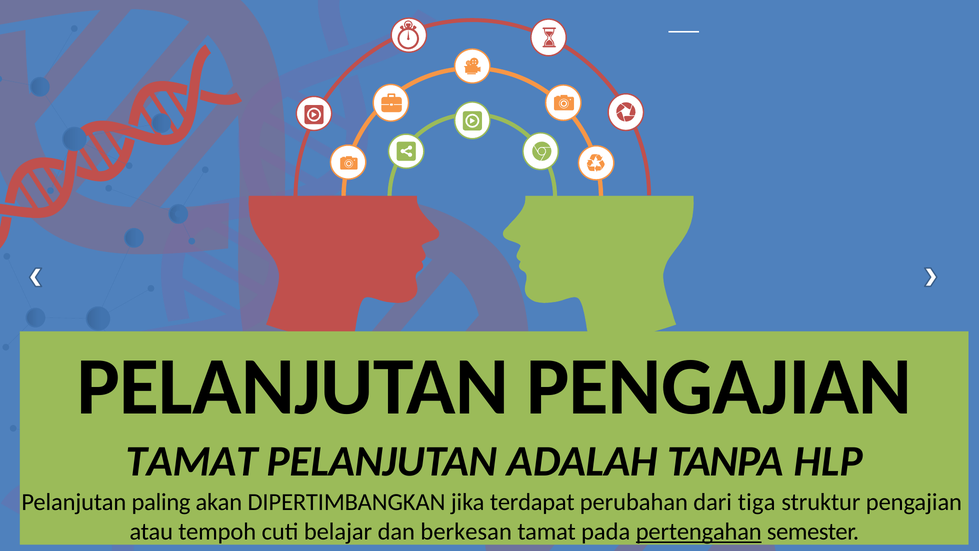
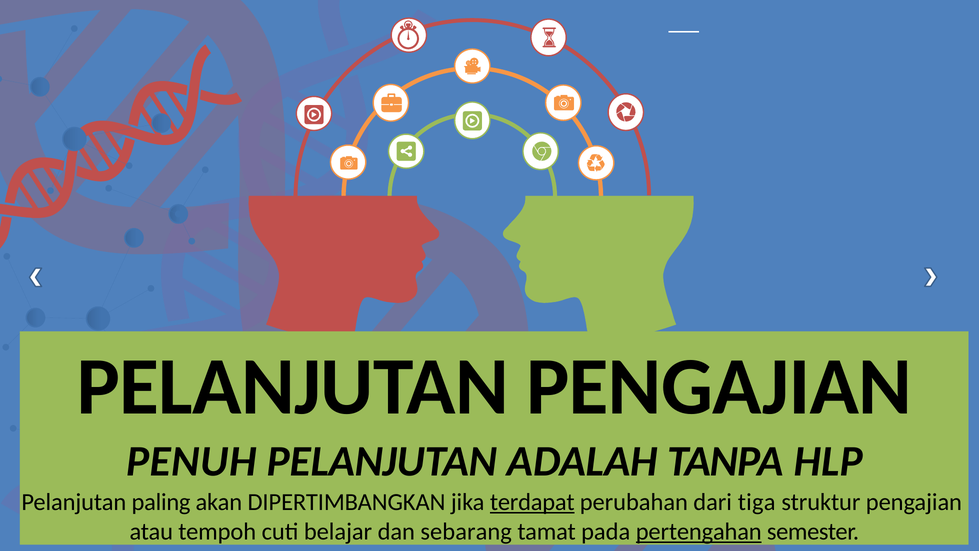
TAMAT: TAMAT -> PENUH (191, 461)
terdapat underline: none -> present (532, 502)
berkesan: berkesan -> sebarang (466, 531)
